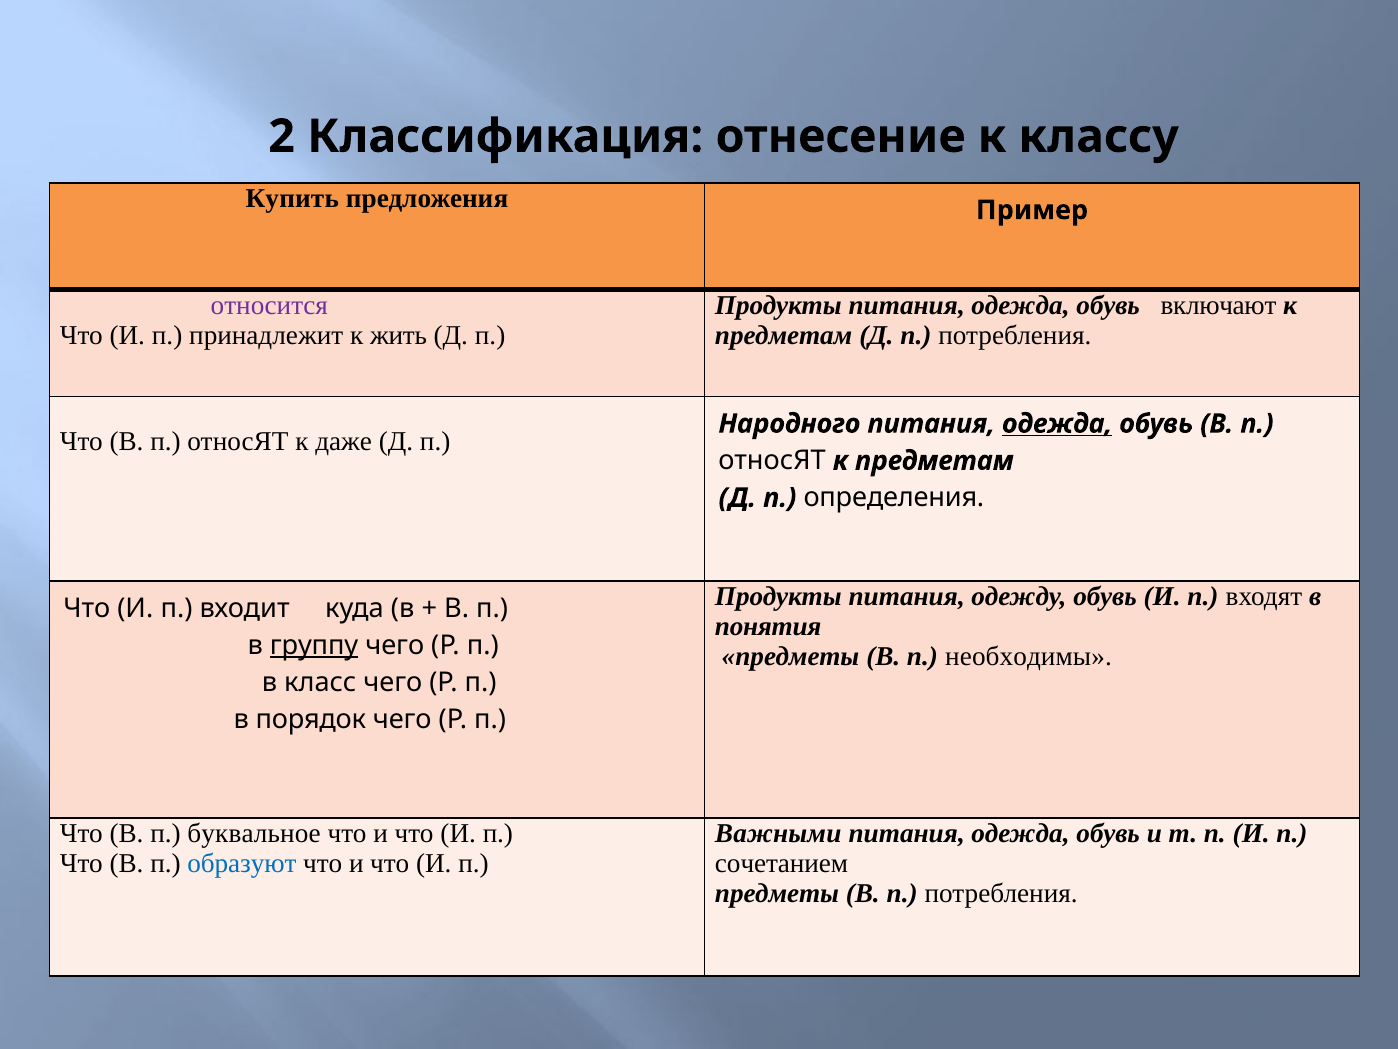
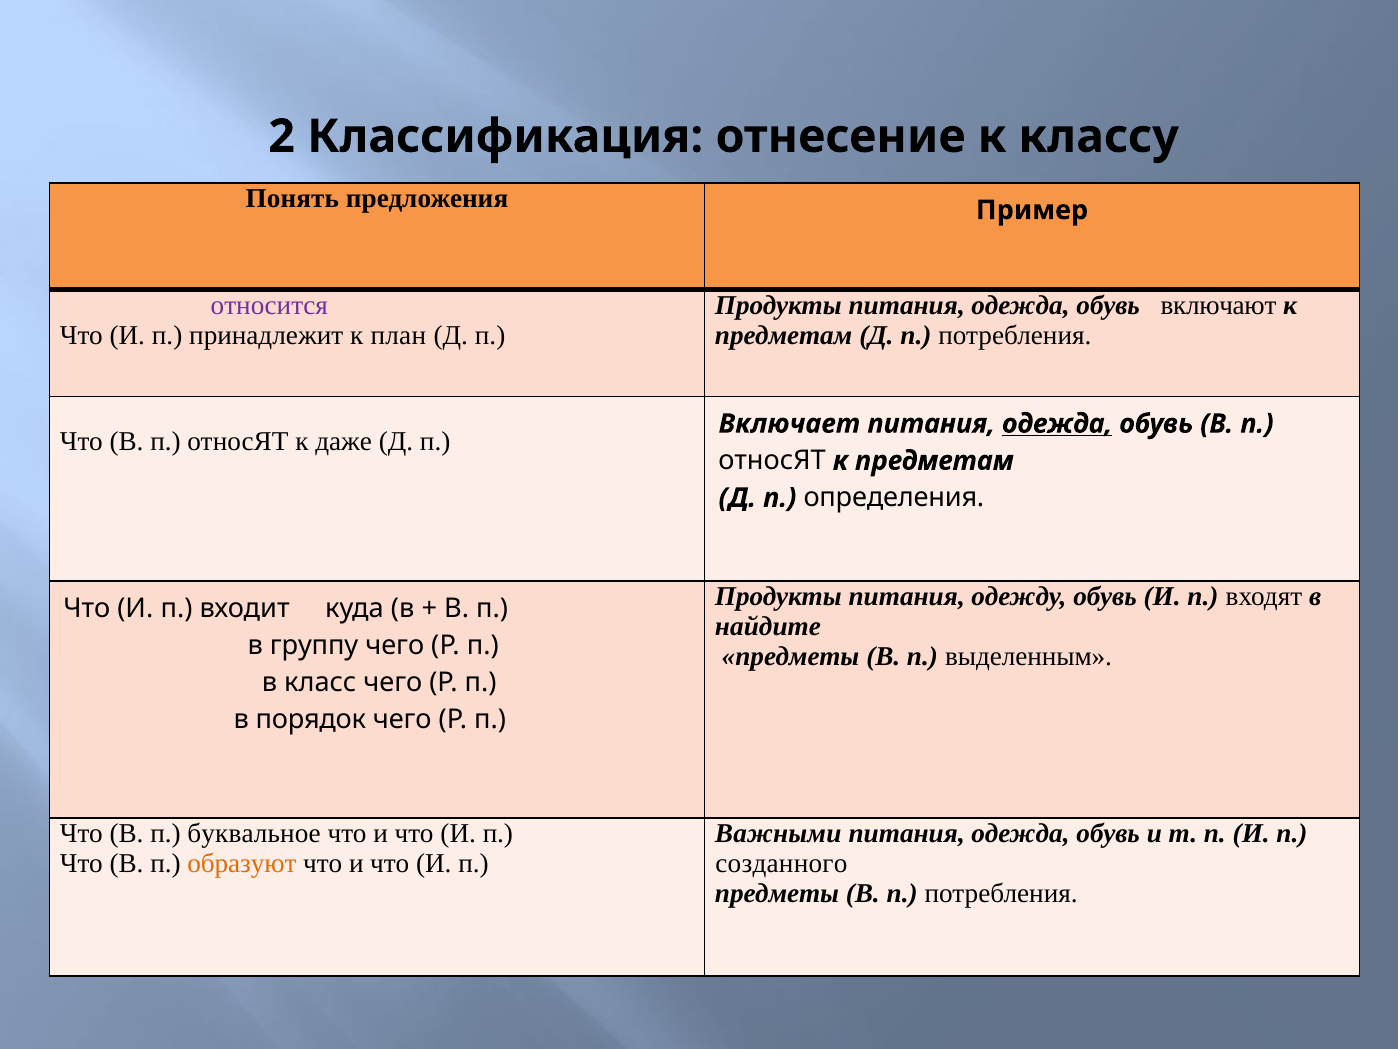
Купить: Купить -> Понять (292, 198)
жить: жить -> план (398, 335)
Народного: Народного -> Включает (789, 424)
понятия: понятия -> найдите (768, 626)
группу underline: present -> none (314, 645)
необходимы: необходимы -> выделенным (1029, 656)
образуют colour: blue -> orange (242, 863)
сочетанием: сочетанием -> созданного (781, 863)
